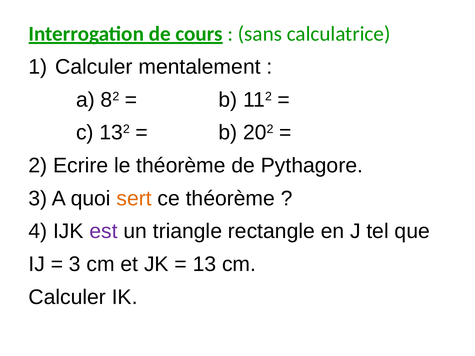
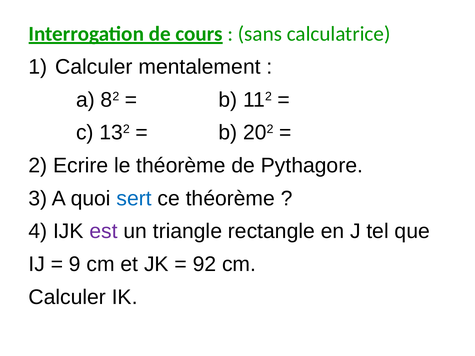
sert colour: orange -> blue (134, 199)
3: 3 -> 9 (75, 264)
13: 13 -> 92 (204, 264)
